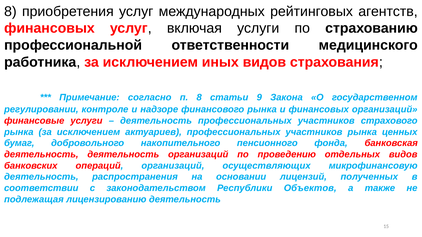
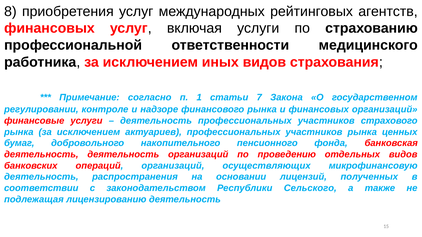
п 8: 8 -> 1 (199, 97)
9: 9 -> 7 (259, 97)
Объектов: Объектов -> Сельского (310, 188)
